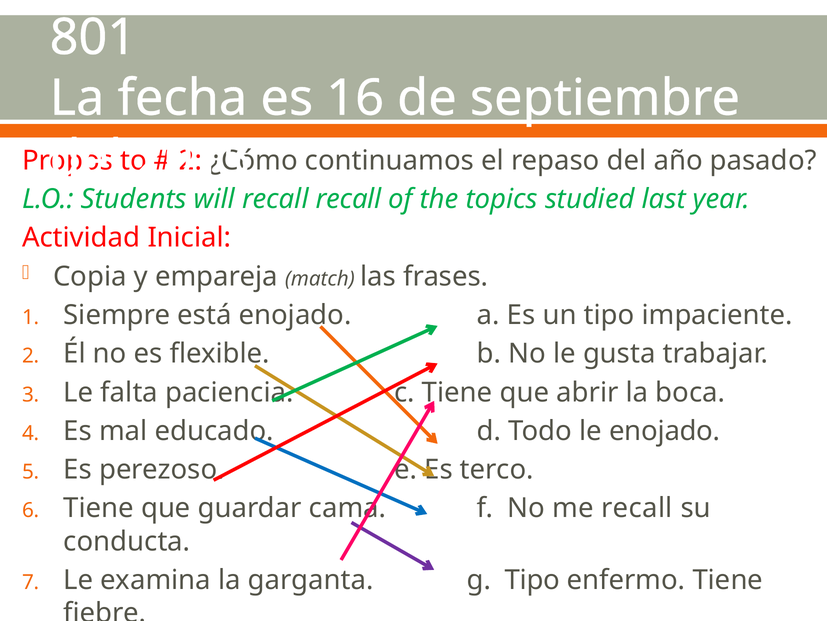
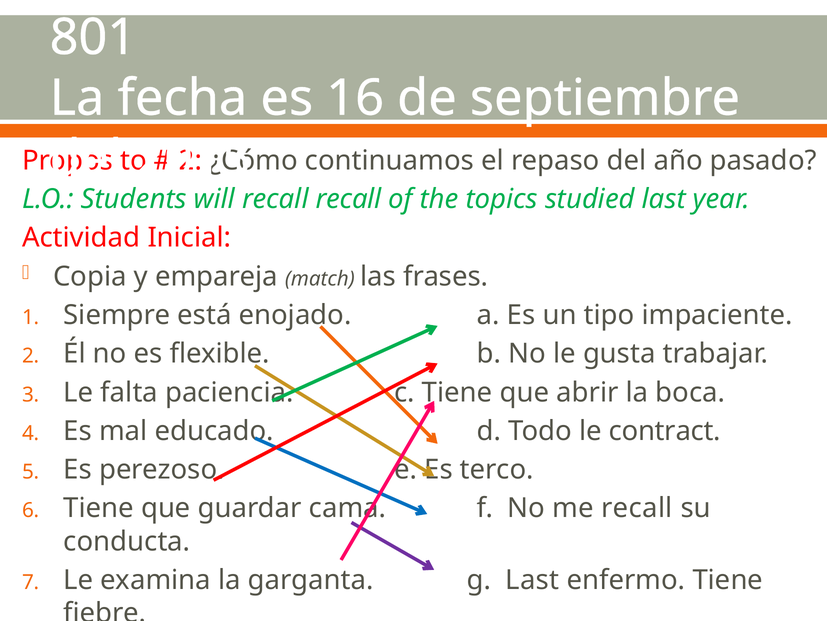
le enojado: enojado -> contract (665, 431)
g Tipo: Tipo -> Last (532, 579)
